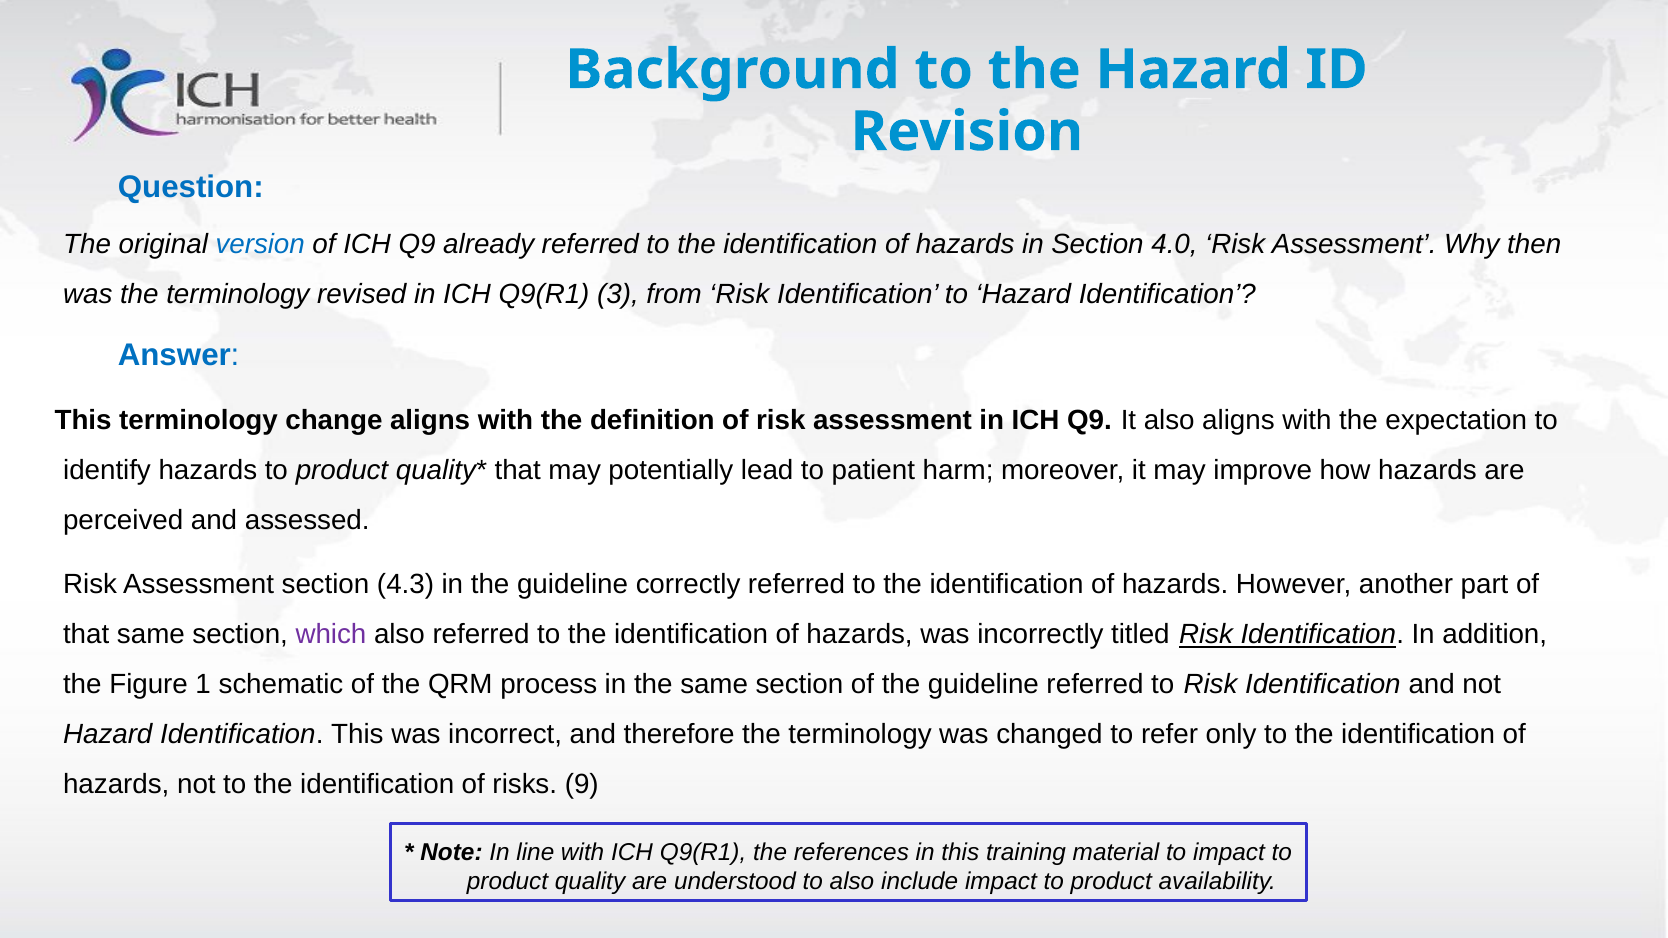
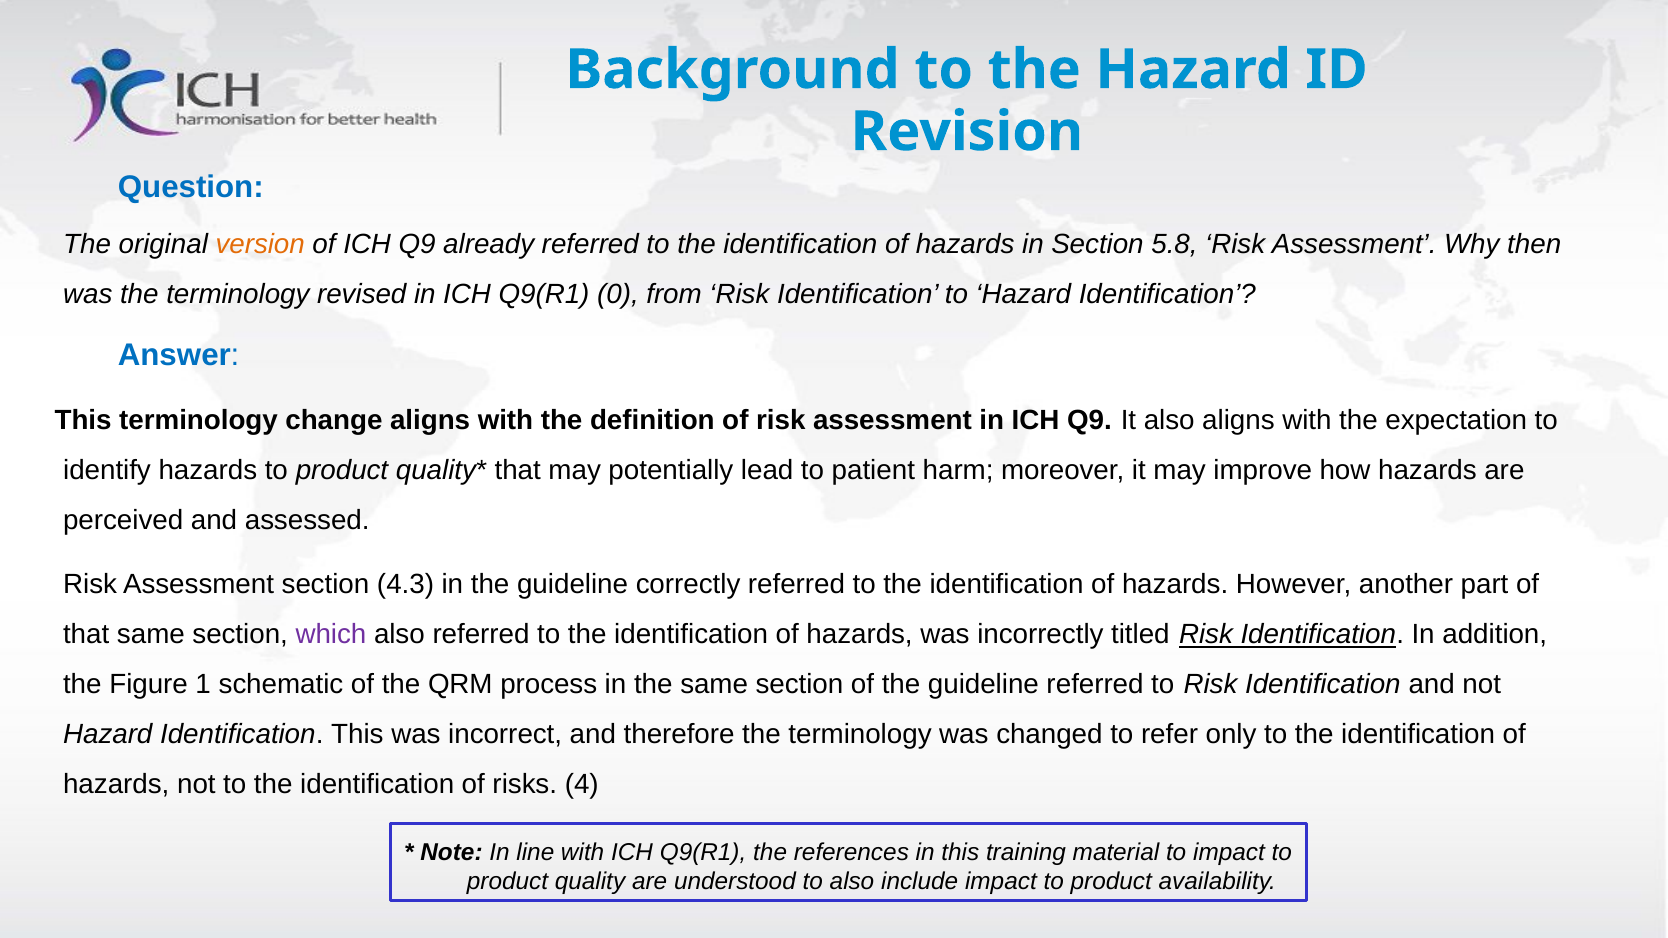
version colour: blue -> orange (260, 244)
4.0: 4.0 -> 5.8 (1174, 244)
3: 3 -> 0 (618, 294)
9: 9 -> 4 (582, 785)
